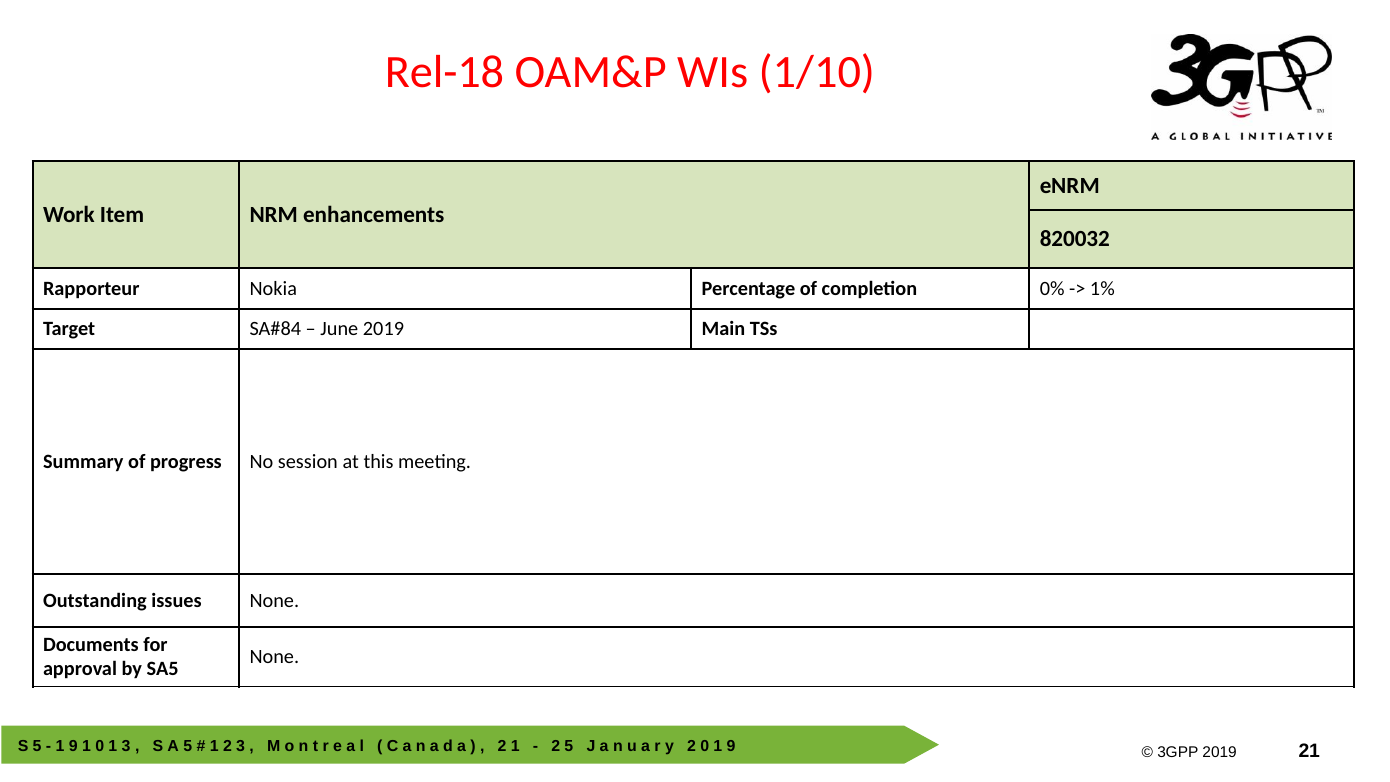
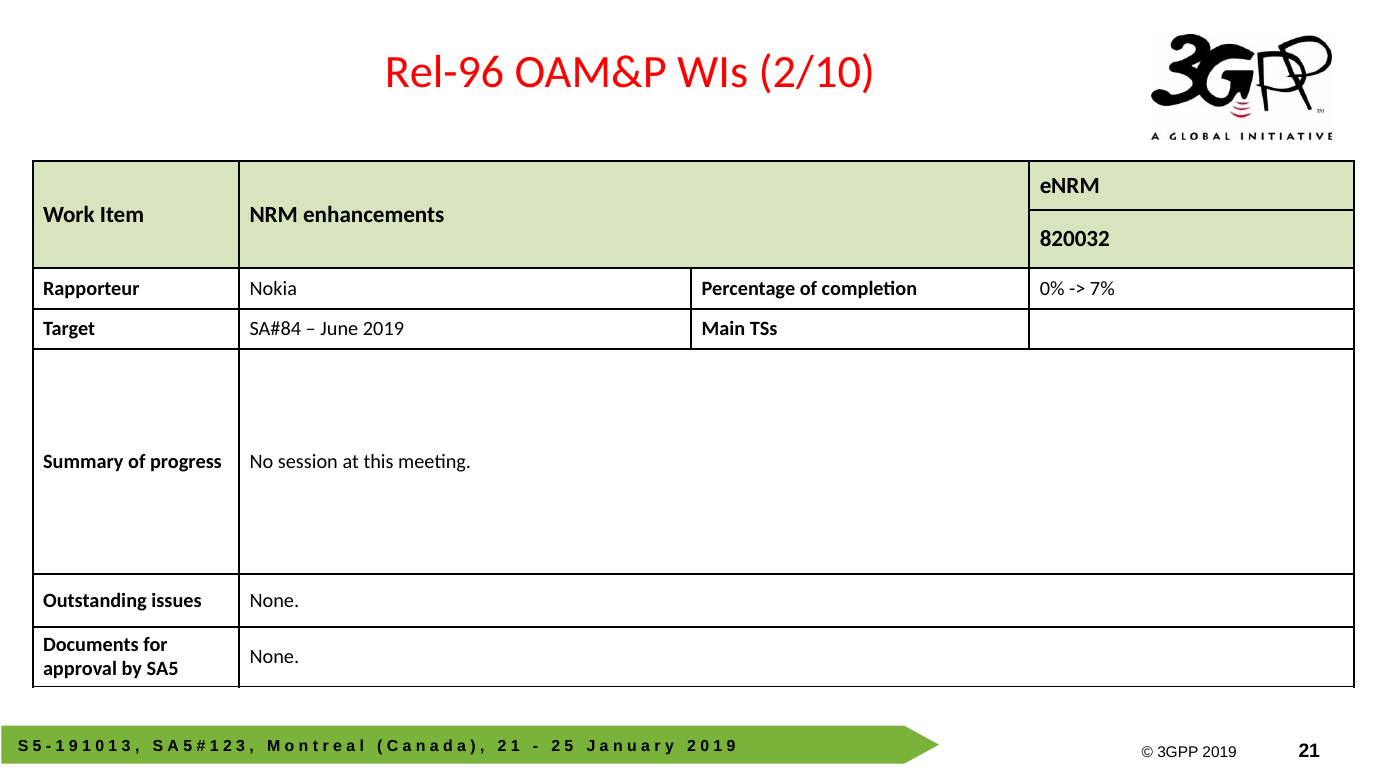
Rel-18: Rel-18 -> Rel-96 (445, 72)
1/10: 1/10 -> 2/10 (817, 72)
1%: 1% -> 7% (1102, 288)
